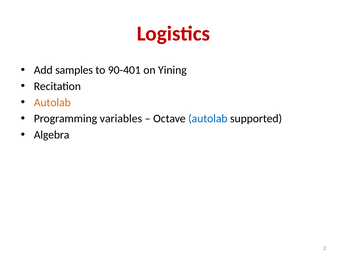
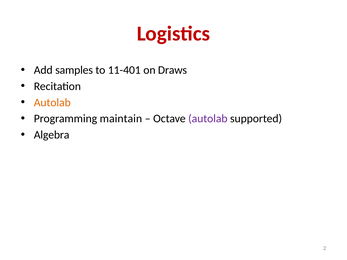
90-401: 90-401 -> 11-401 (124, 70)
Yining: Yining -> Draws (173, 70)
variables: variables -> maintain (121, 119)
autolab colour: blue -> purple (208, 119)
